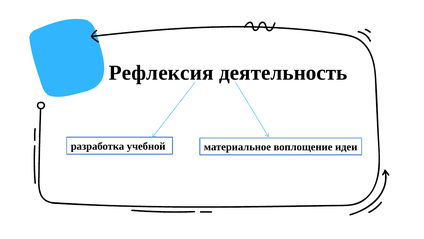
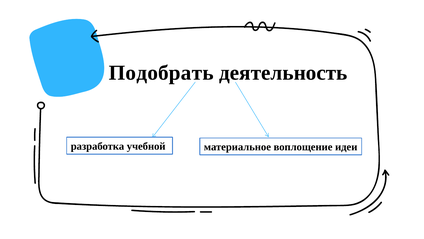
Рефлексия: Рефлексия -> Подобрать (161, 73)
